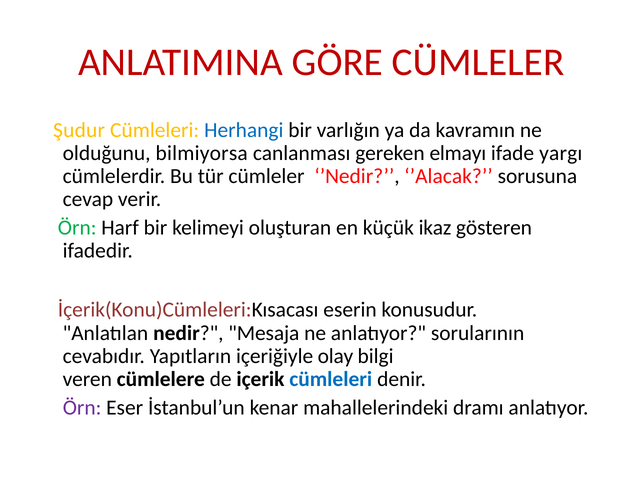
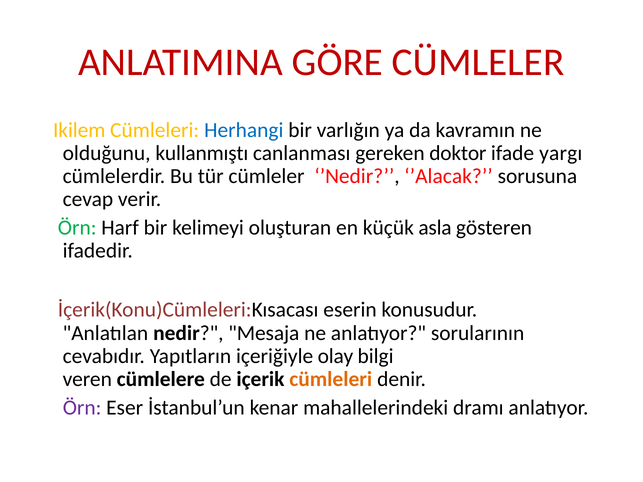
Şudur: Şudur -> Ikilem (79, 130)
bilmiyorsa: bilmiyorsa -> kullanmıştı (202, 153)
elmayı: elmayı -> doktor (458, 153)
ikaz: ikaz -> asla (435, 228)
cümleleri colour: blue -> orange (331, 379)
